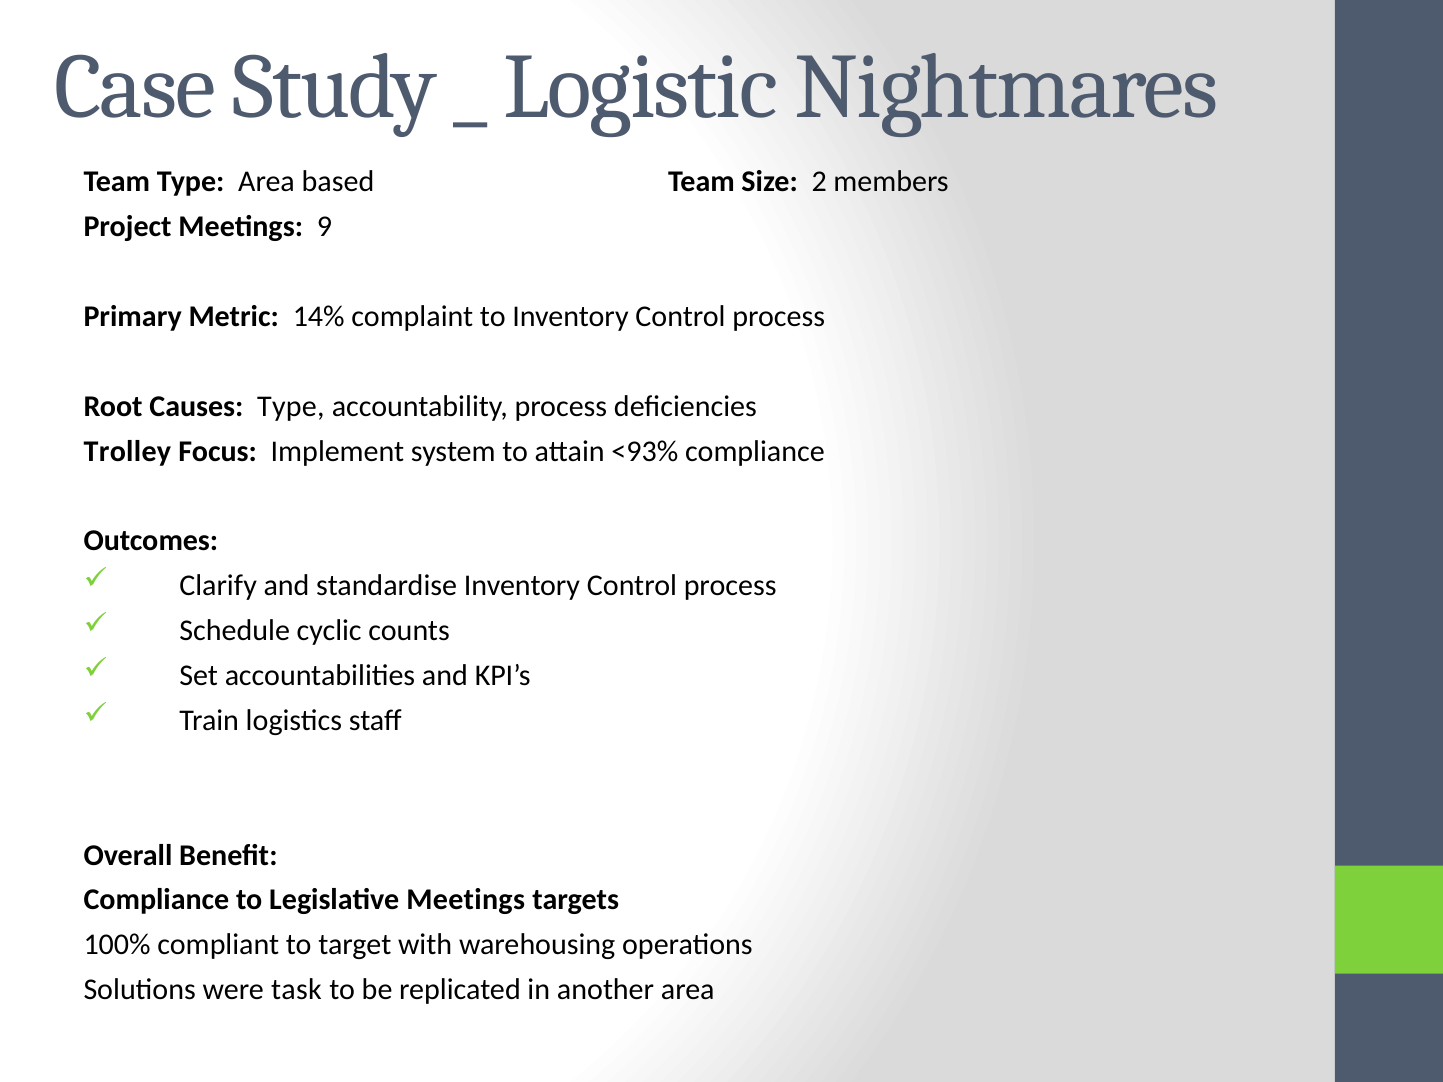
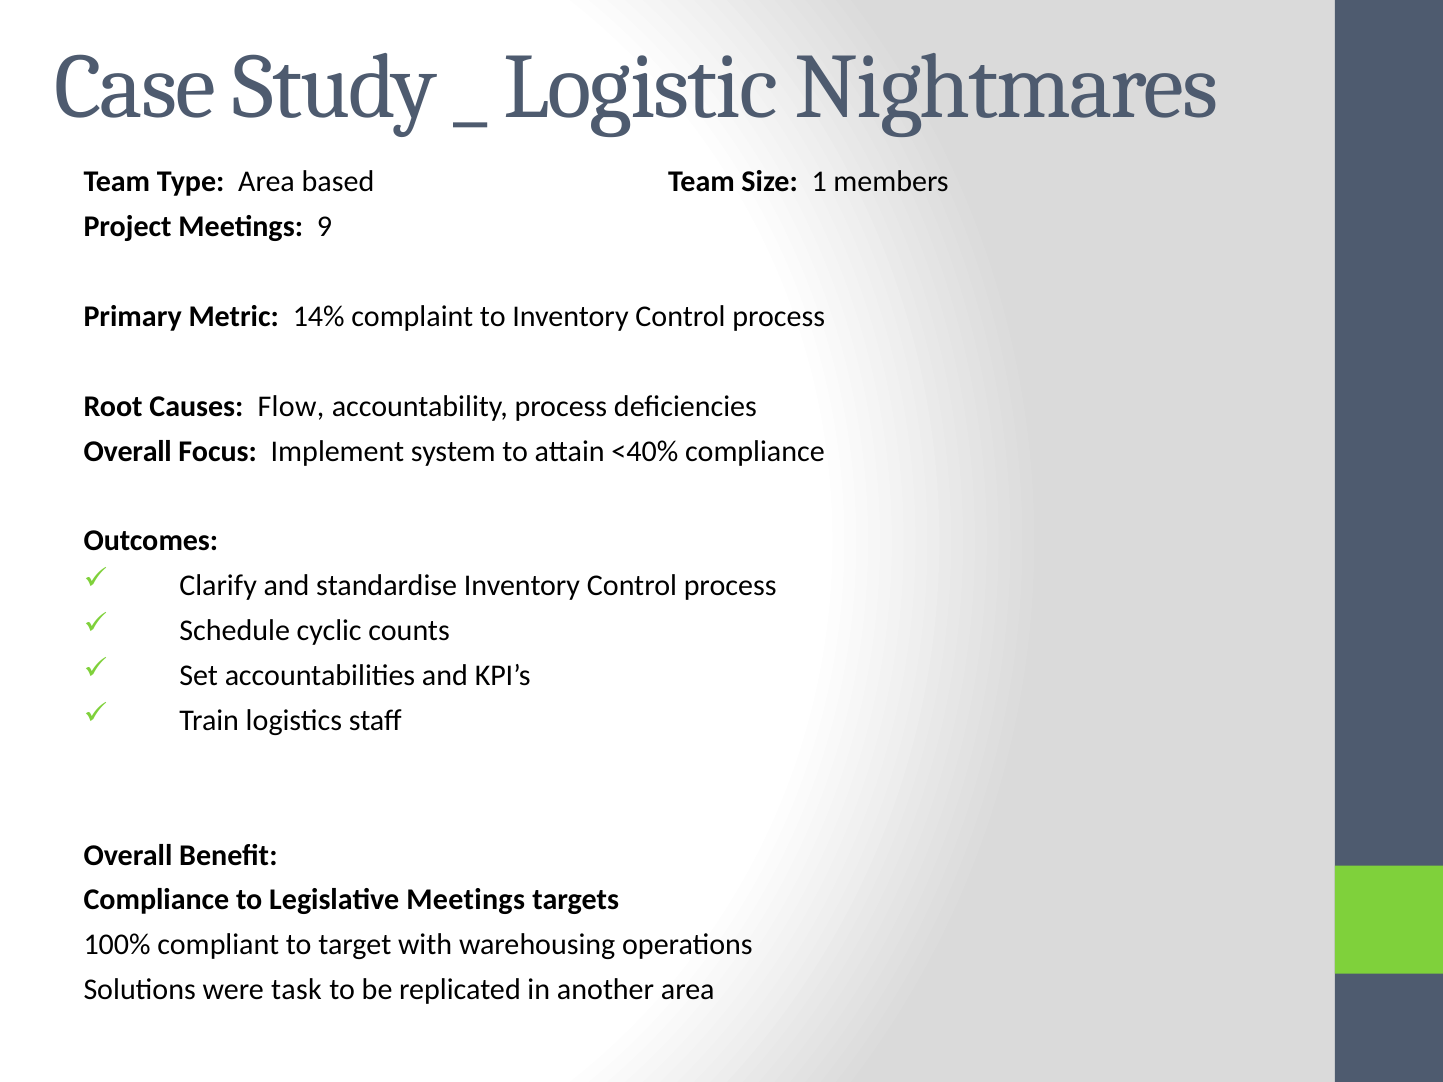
2: 2 -> 1 (819, 182)
Causes Type: Type -> Flow (291, 407)
Trolley: Trolley -> Overall (128, 451)
<93%: <93% -> <40% (645, 451)
